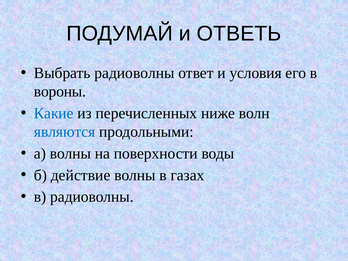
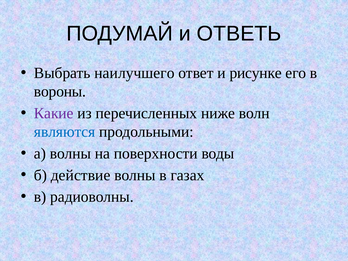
Выбрать радиоволны: радиоволны -> наилучшего (134, 73)
условия: условия -> рисунке (256, 73)
Какие colour: blue -> purple (54, 113)
